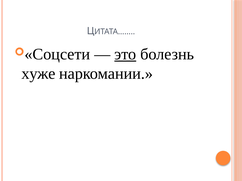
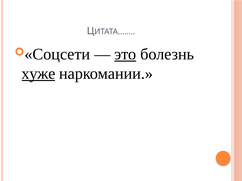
хуже underline: none -> present (39, 74)
